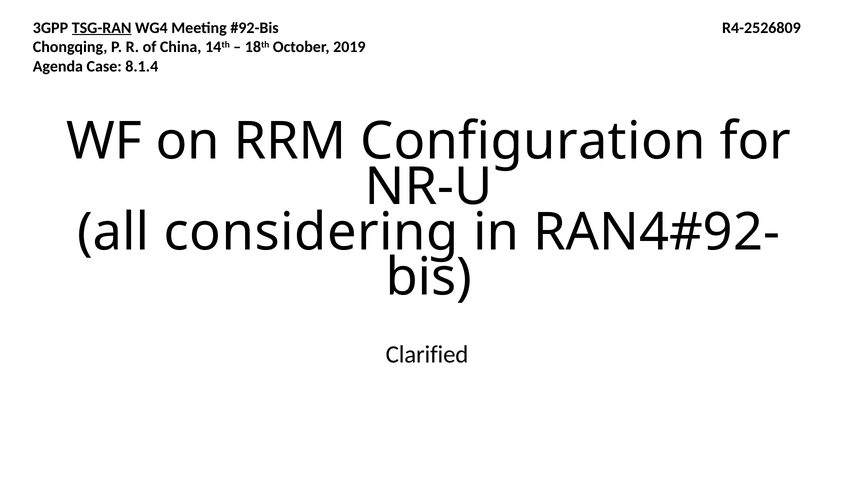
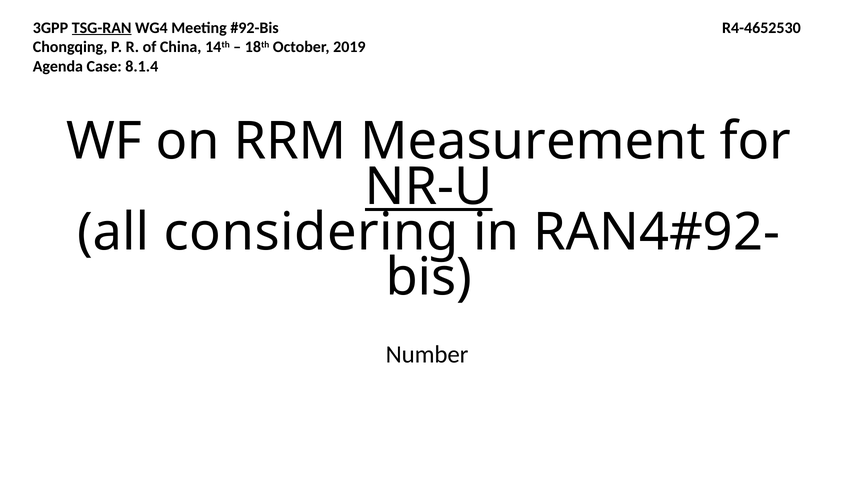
R4-2526809: R4-2526809 -> R4-4652530 (761, 28)
Configuration: Configuration -> Measurement (533, 141)
NR-U underline: none -> present (429, 187)
Clarified: Clarified -> Number (427, 354)
